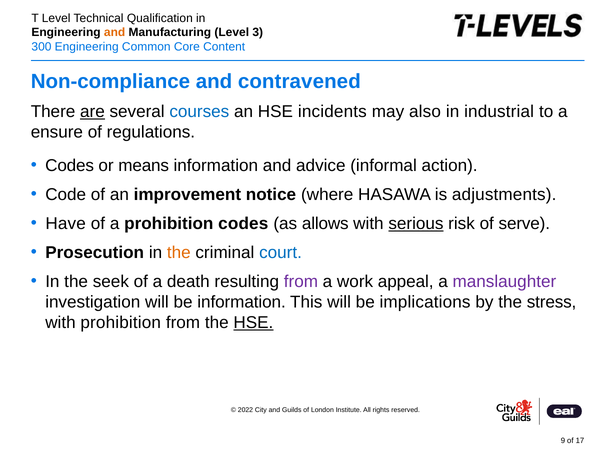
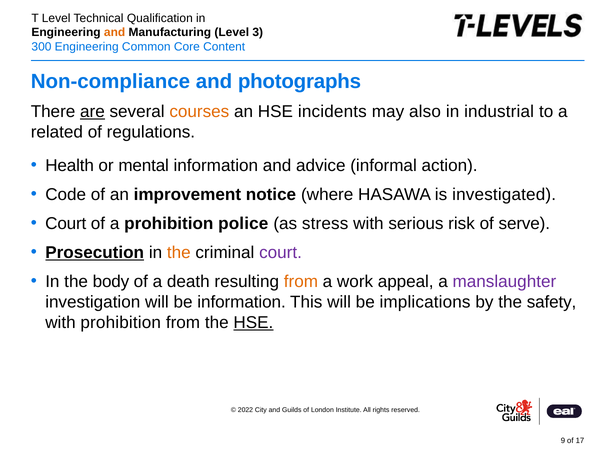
contravened: contravened -> photographs (299, 82)
courses colour: blue -> orange (199, 112)
ensure: ensure -> related (57, 132)
Codes: Codes -> Health (70, 166)
means: means -> mental (144, 166)
adjustments: adjustments -> investigated (504, 195)
Have: Have -> Court (66, 224)
prohibition codes: codes -> police (243, 224)
allows: allows -> stress (325, 224)
serious underline: present -> none (416, 224)
Prosecution underline: none -> present (95, 253)
court colour: blue -> purple (281, 253)
seek: seek -> body (111, 282)
from colour: purple -> orange (301, 282)
stress: stress -> safety (552, 302)
